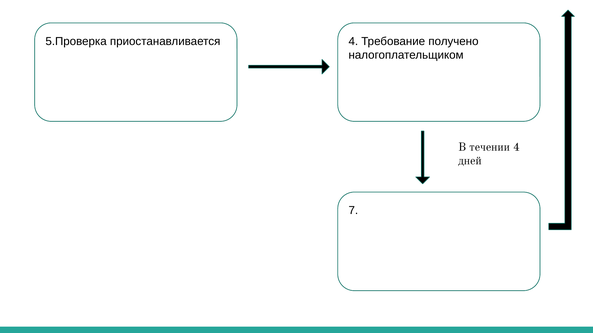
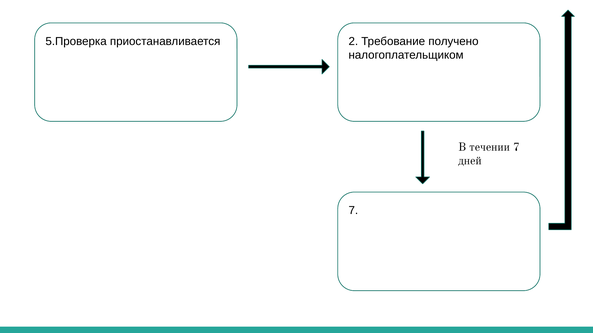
приостанавливается 4: 4 -> 2 (353, 41)
течении 4: 4 -> 7 (517, 147)
